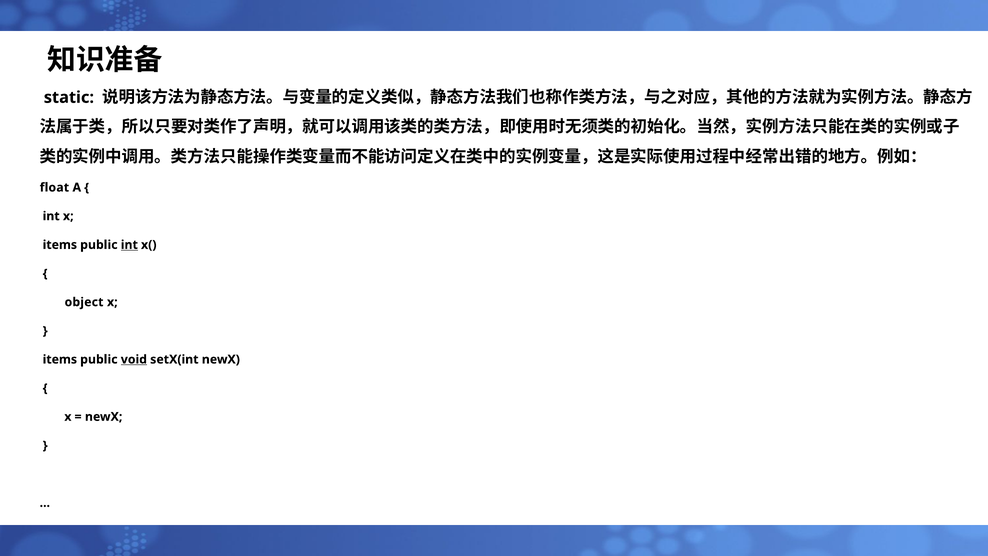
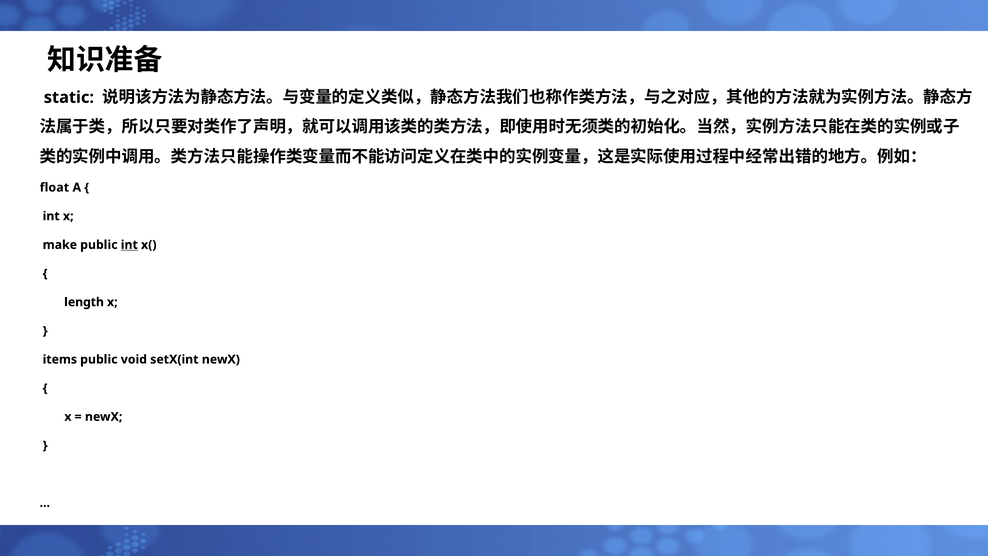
items: items -> make (60, 245)
object: object -> length (84, 302)
void underline: present -> none (134, 359)
